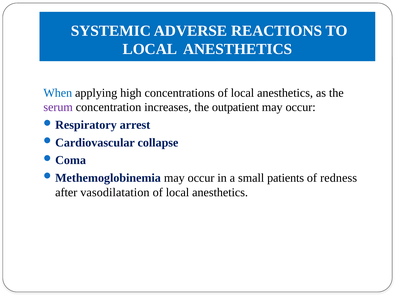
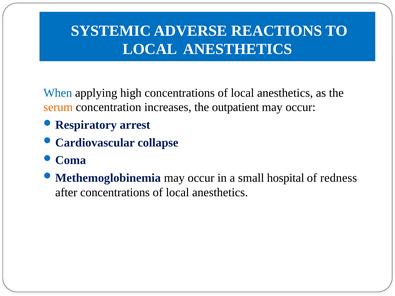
serum colour: purple -> orange (58, 107)
patients: patients -> hospital (286, 178)
after vasodilatation: vasodilatation -> concentrations (115, 192)
